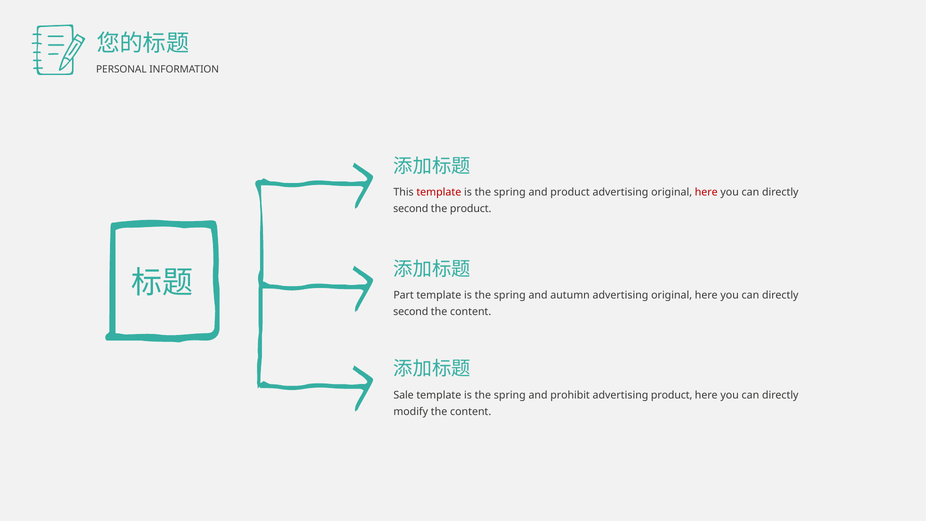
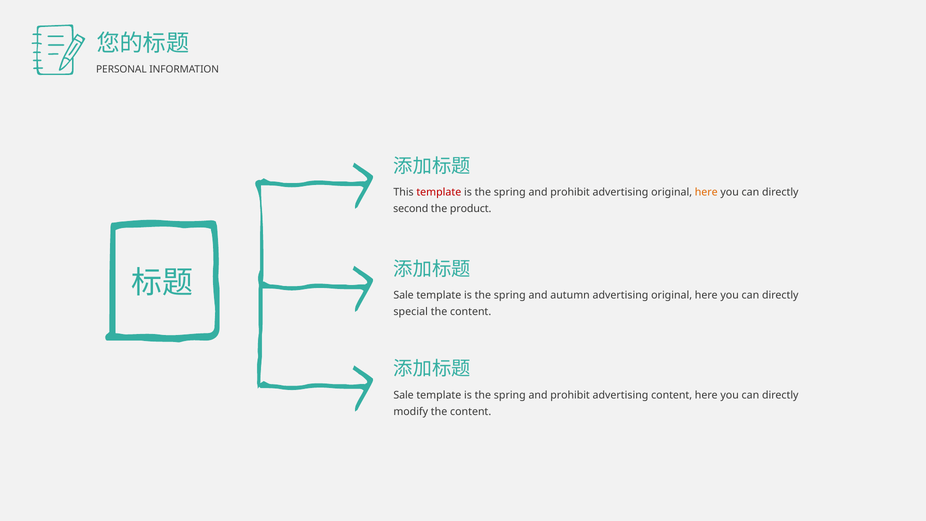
product: product -> prohibit (570, 192)
here colour: red -> orange (706, 192)
Part: Part -> Sale (404, 295)
second: second -> special (411, 312)
advertising product: product -> content (672, 395)
